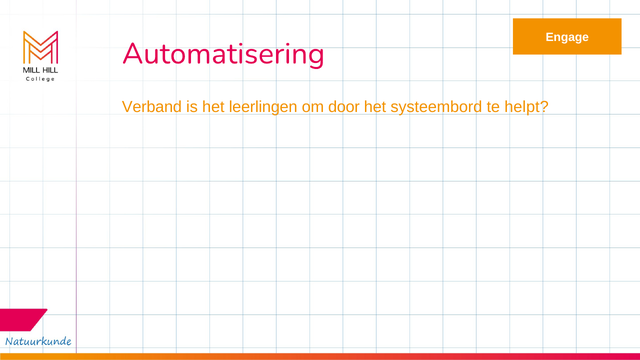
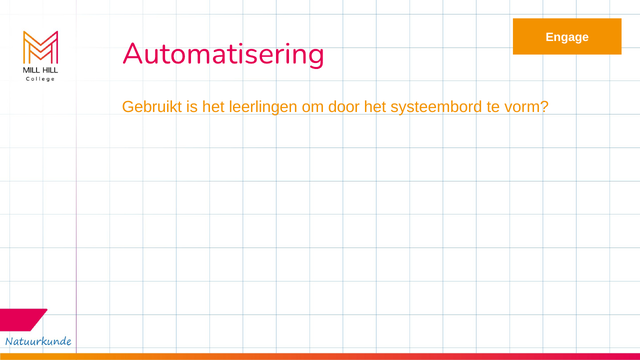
Verband: Verband -> Gebruikt (152, 107)
helpt: helpt -> vorm (527, 107)
